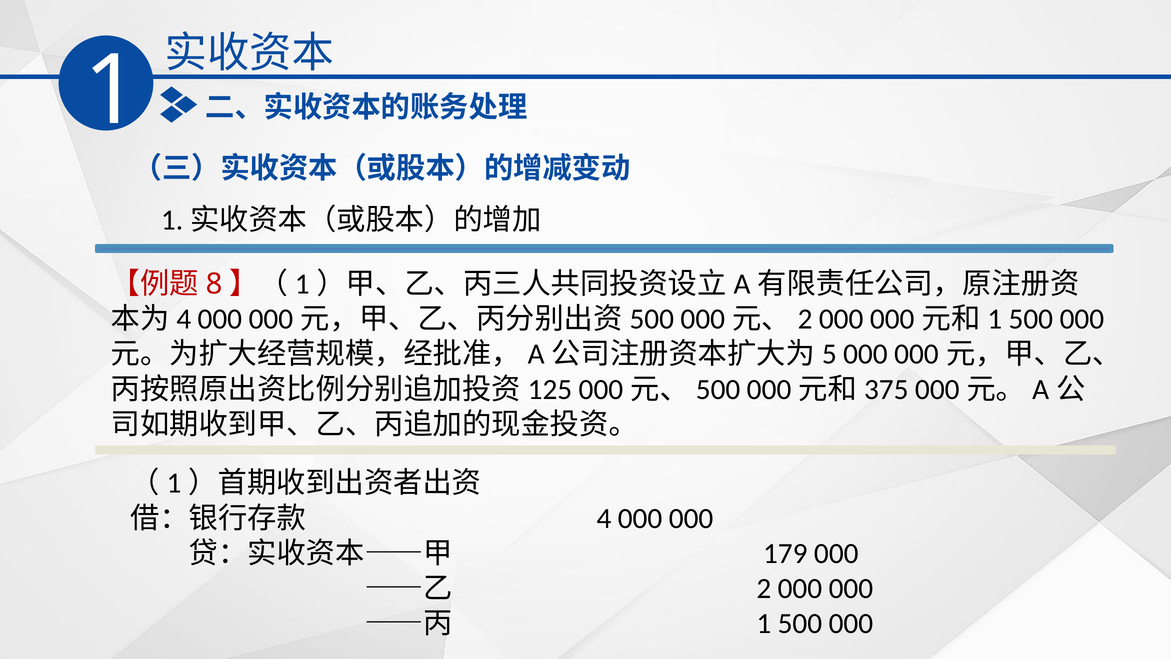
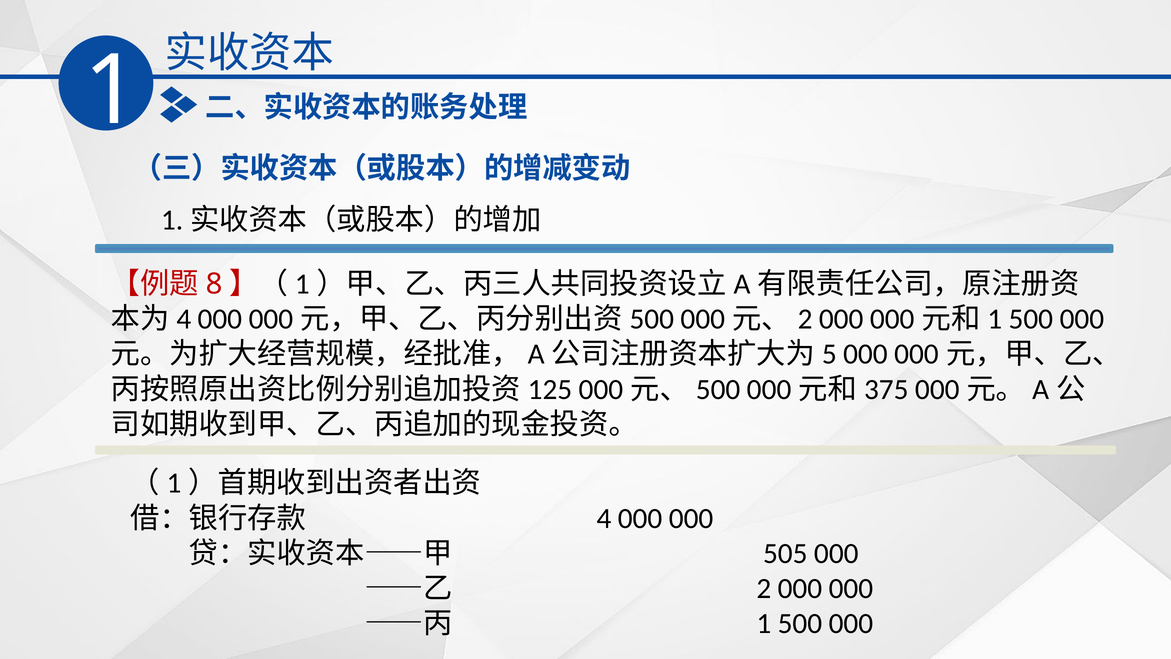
179: 179 -> 505 (785, 553)
